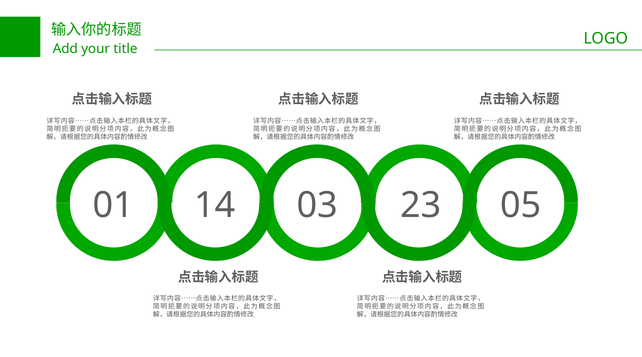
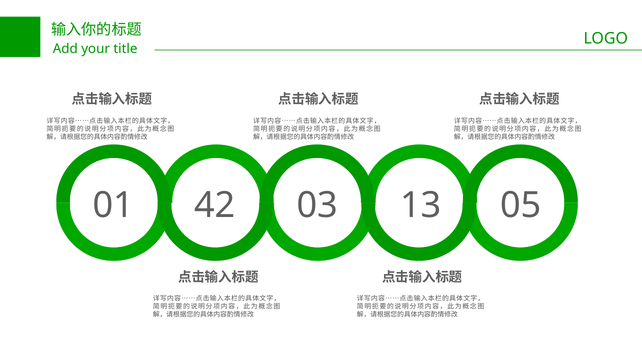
14: 14 -> 42 (215, 205)
23: 23 -> 13 (421, 205)
